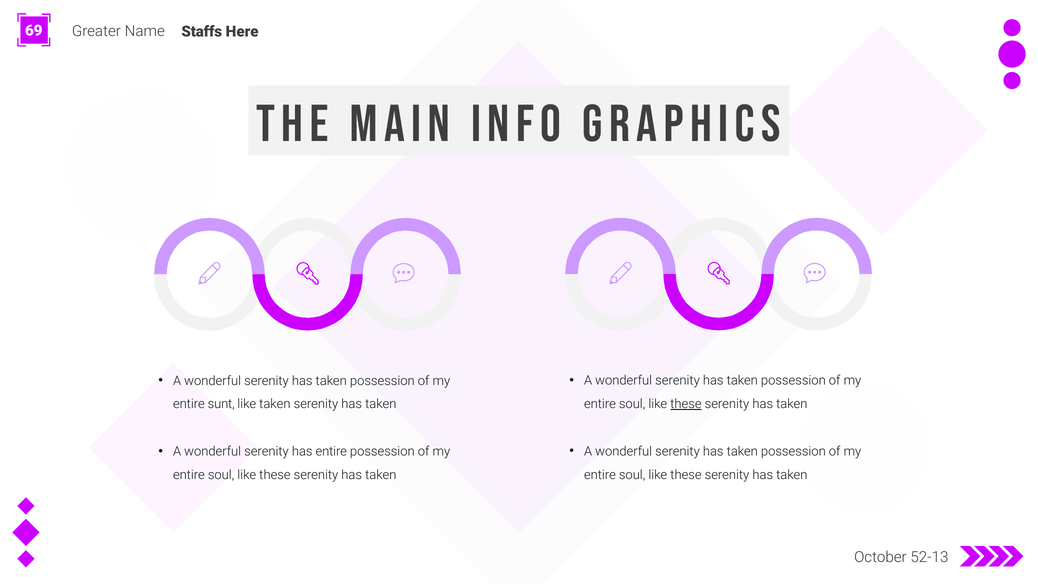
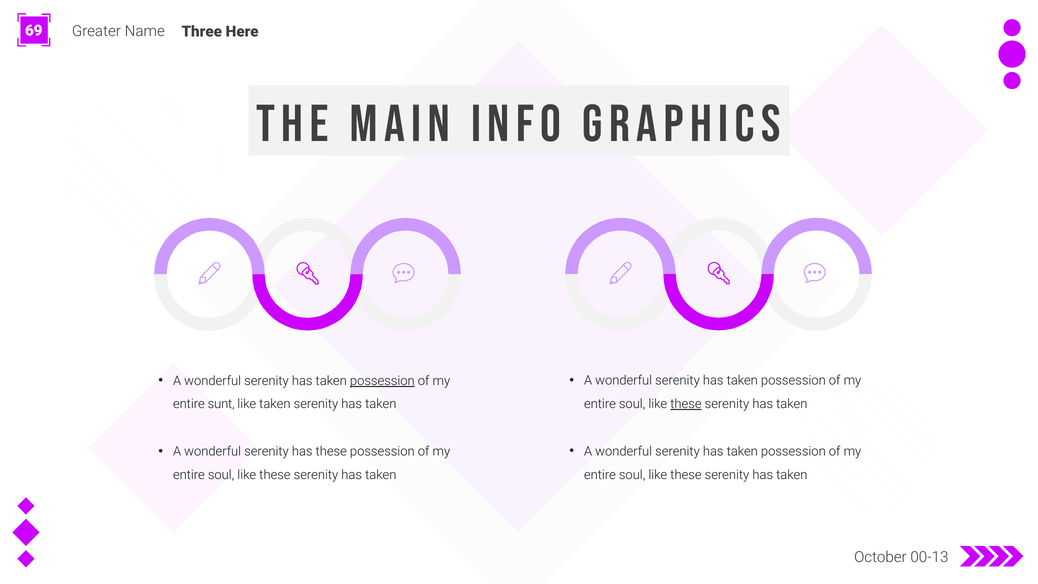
Staffs: Staffs -> Three (202, 32)
possession underline: none -> present (382, 381)
has entire: entire -> these (331, 451)
52-13: 52-13 -> 00-13 (929, 557)
